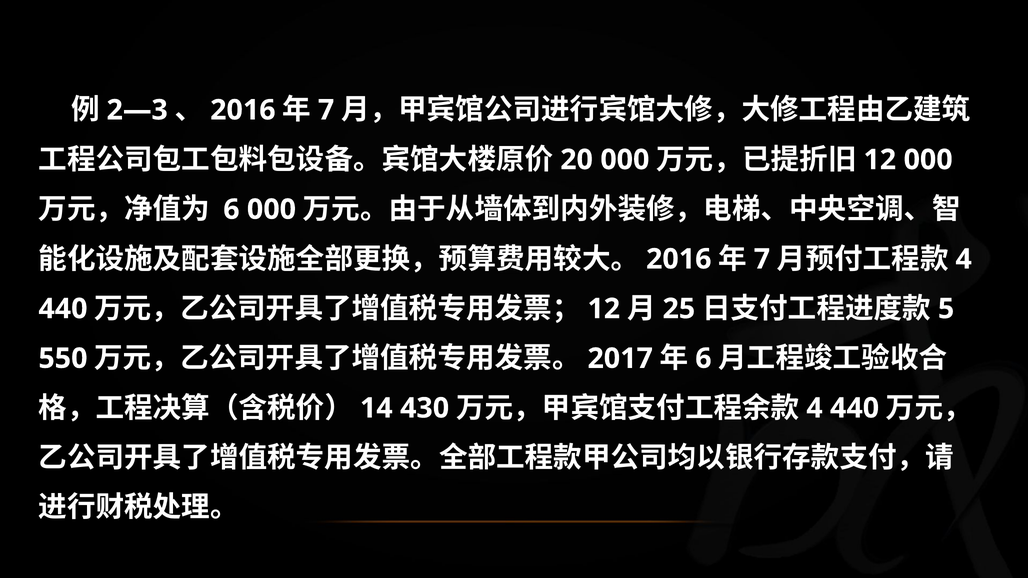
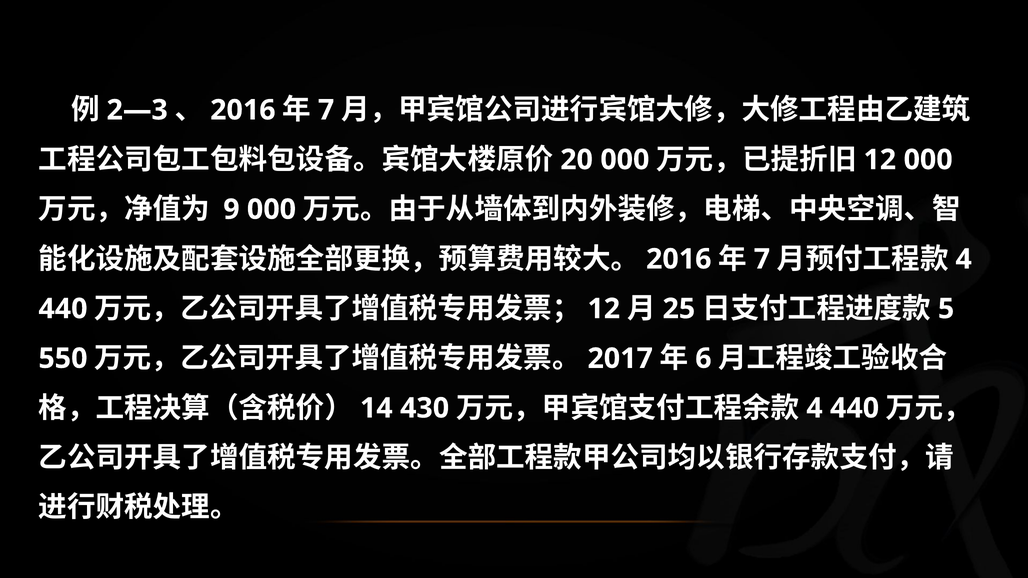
6: 6 -> 9 (231, 210)
